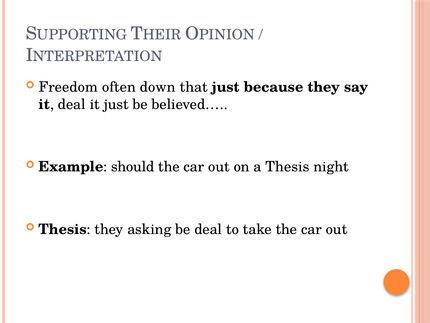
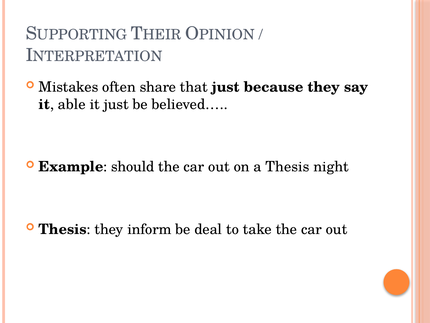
Freedom: Freedom -> Mistakes (68, 87)
down: down -> share (158, 87)
it deal: deal -> able (72, 104)
asking: asking -> inform (149, 229)
